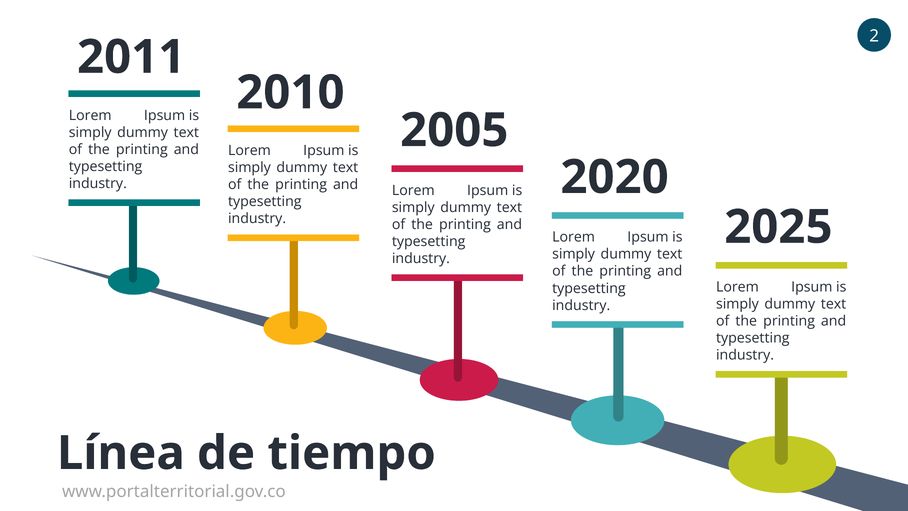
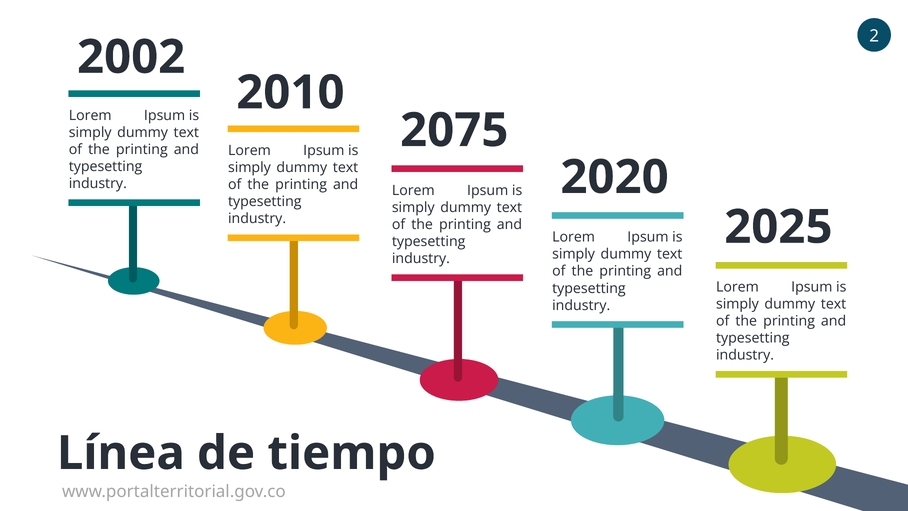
2011: 2011 -> 2002 (131, 57)
2005: 2005 -> 2075 (454, 130)
